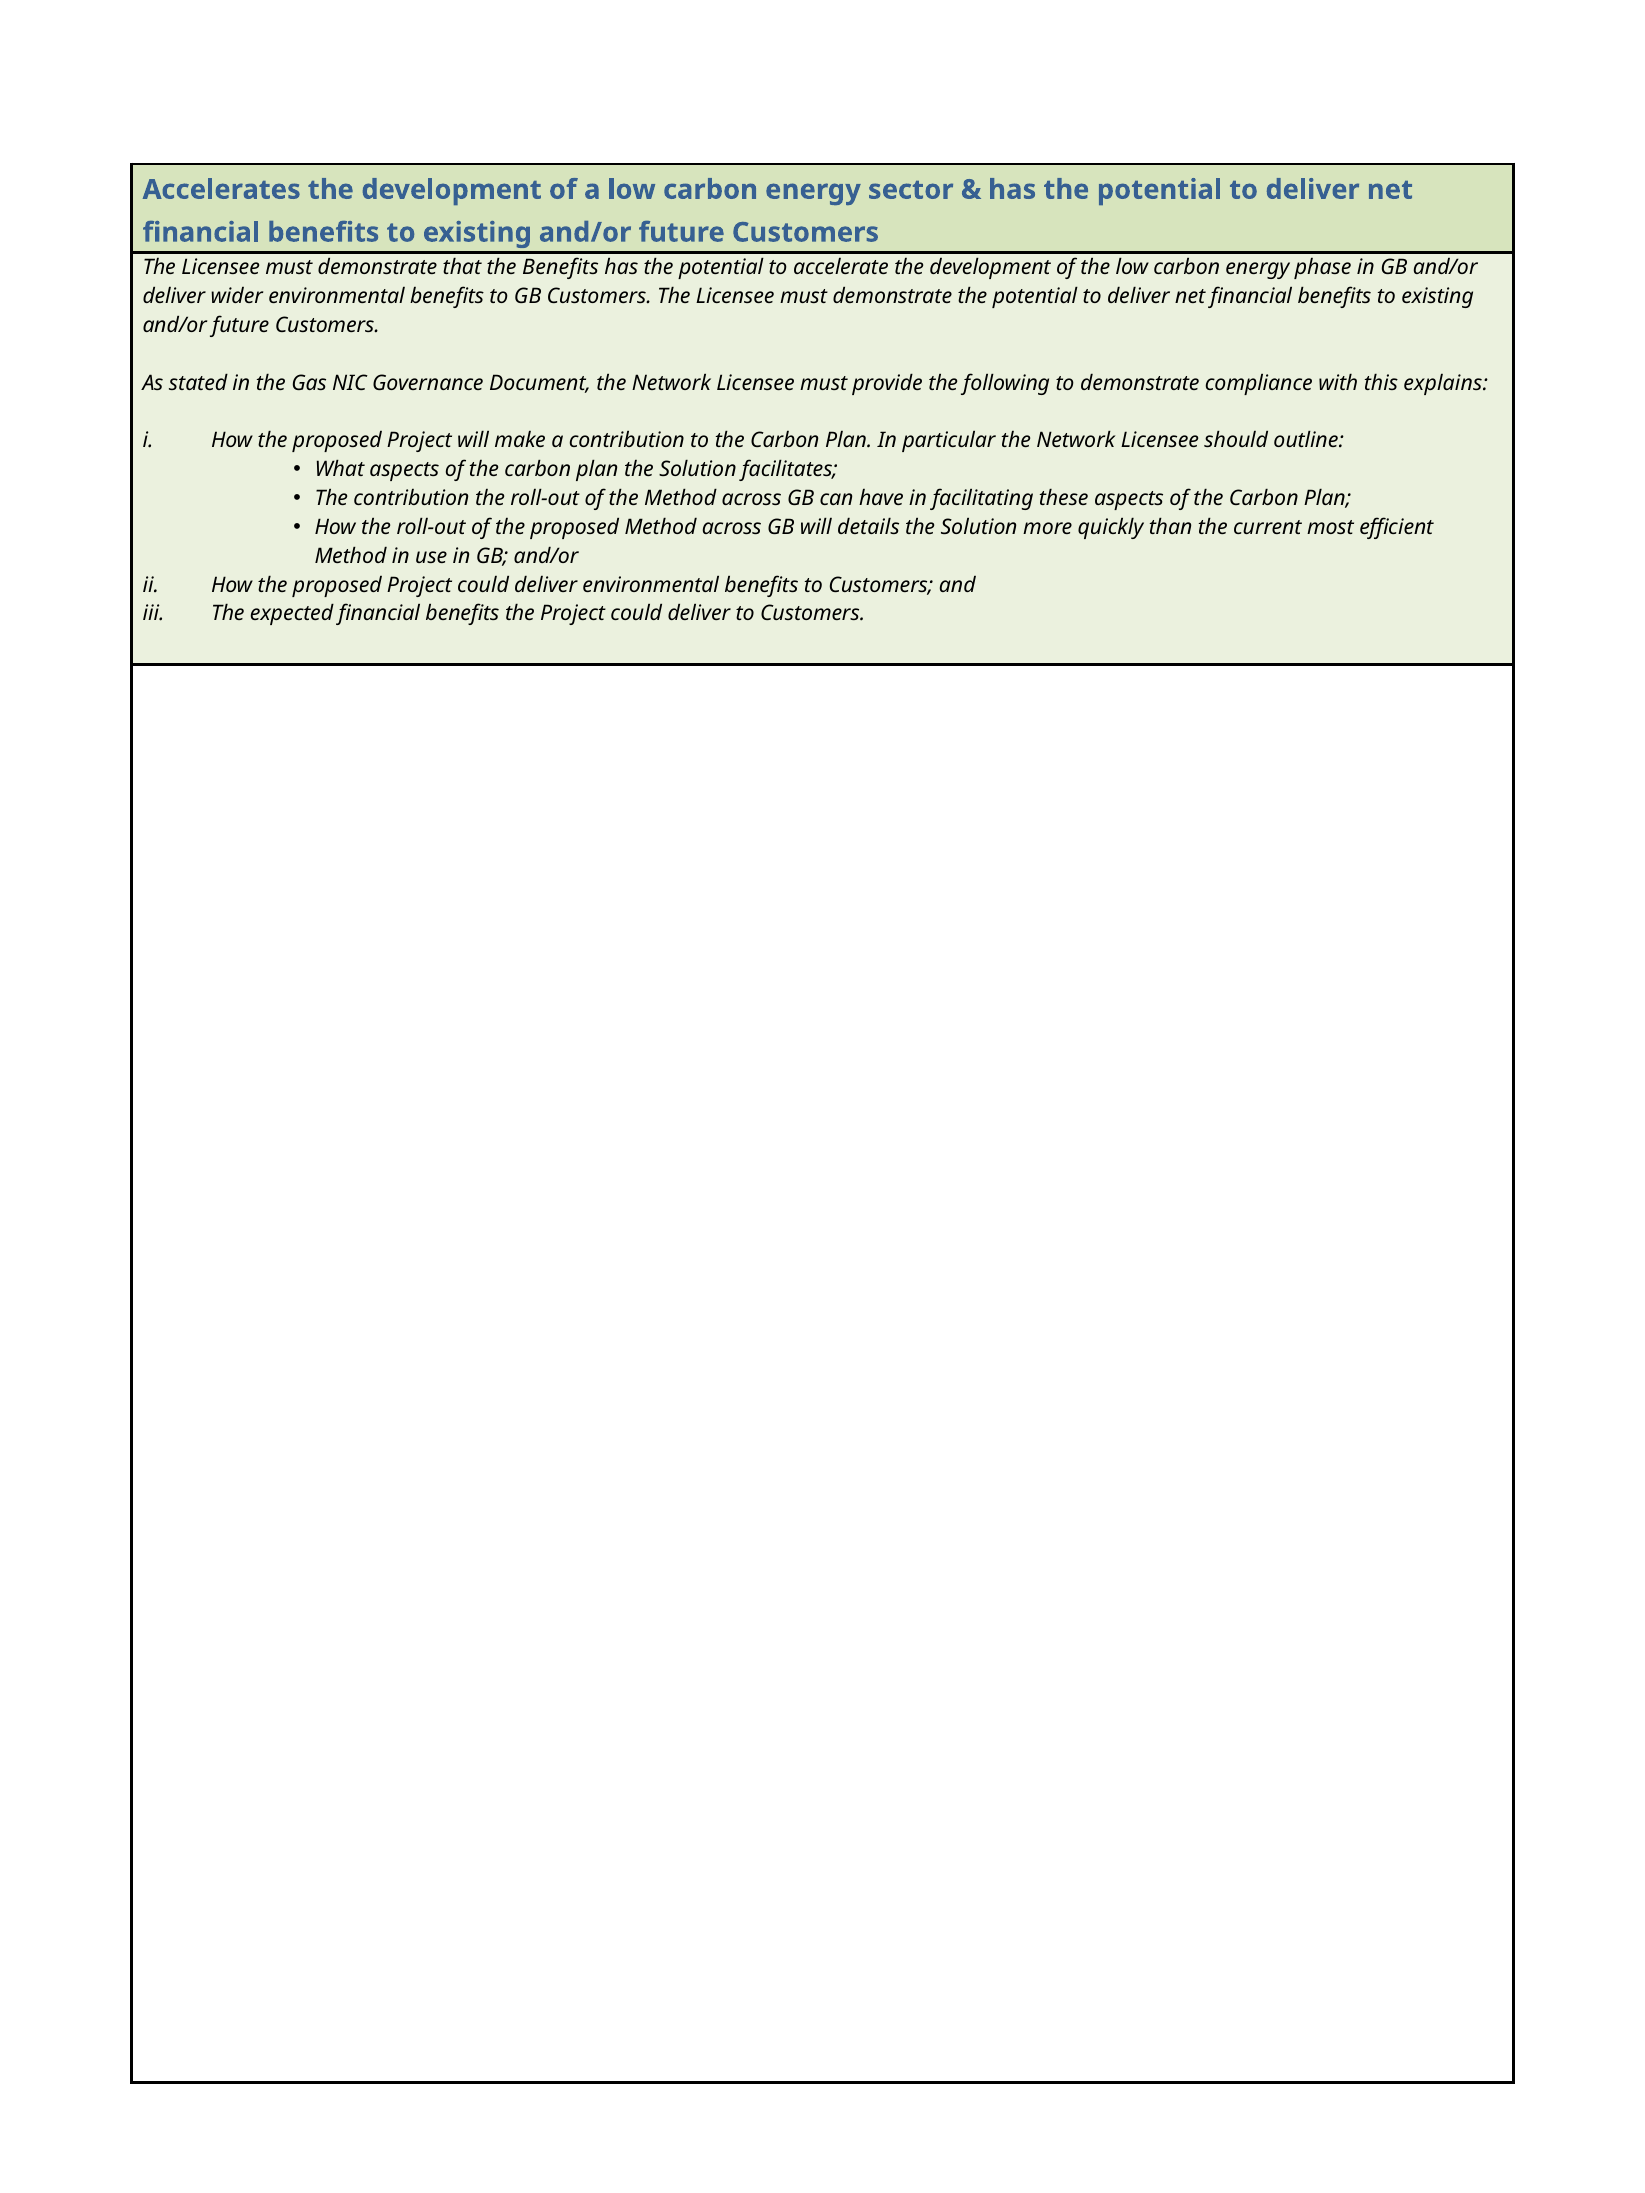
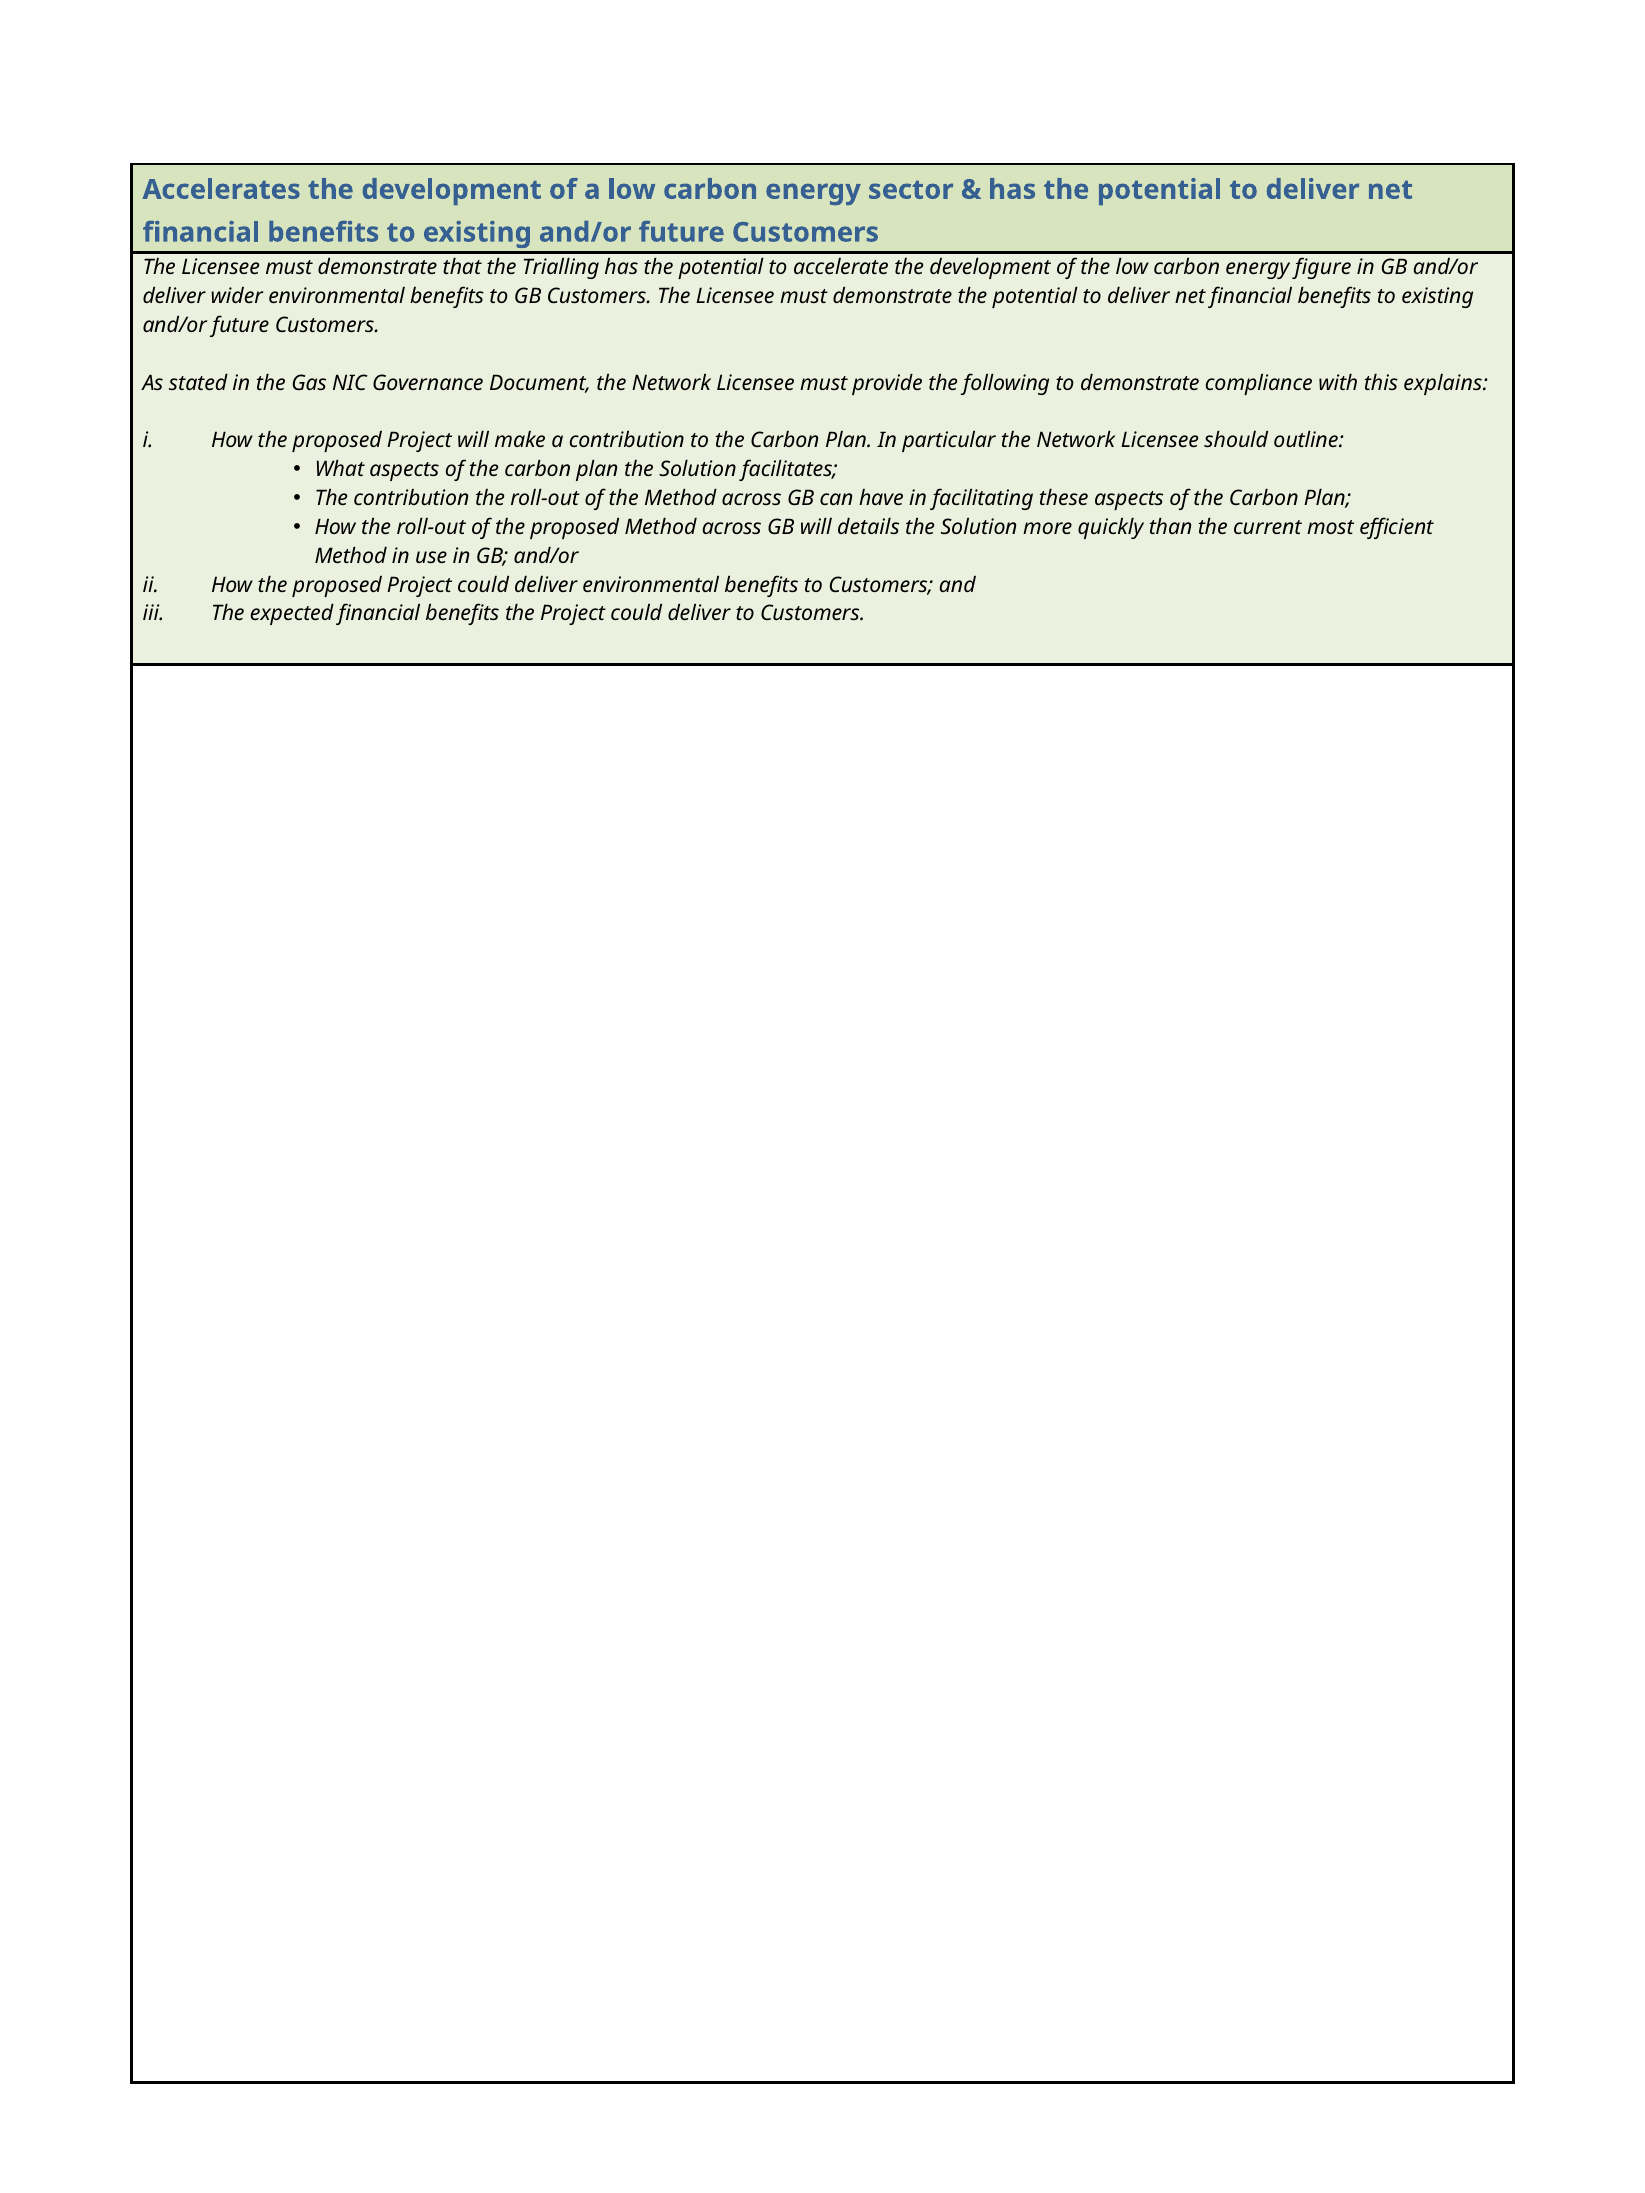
the Benefits: Benefits -> Trialling (561, 268)
phase: phase -> figure (1323, 268)
